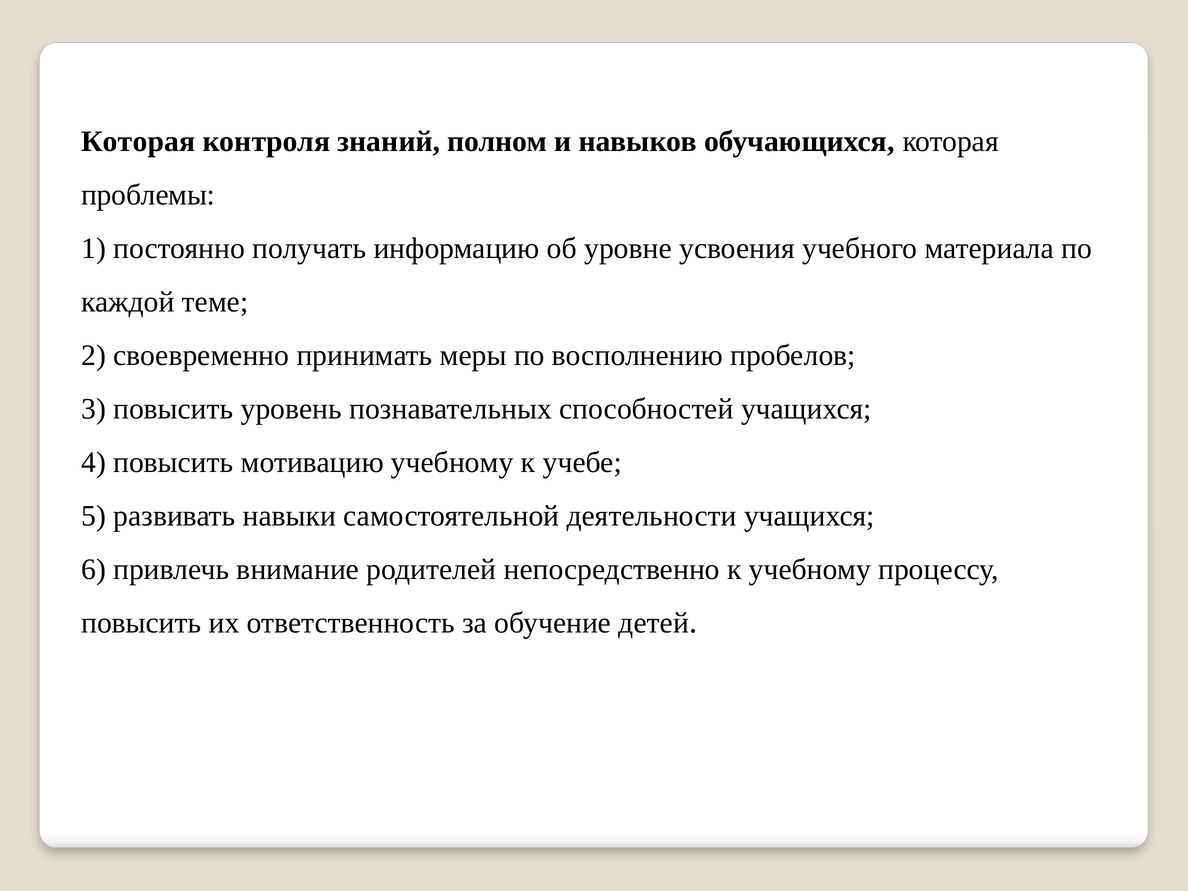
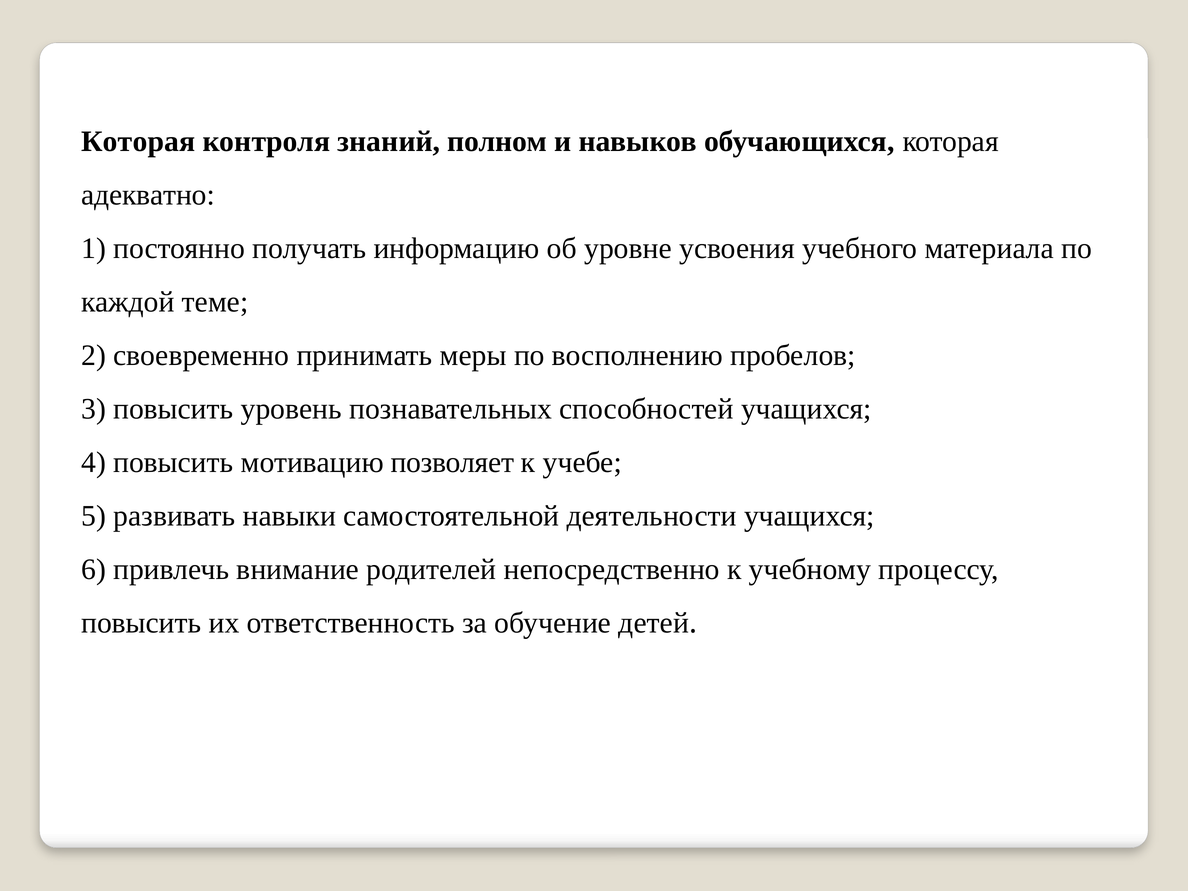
проблемы: проблемы -> адекватно (148, 195)
мотивацию учебному: учебному -> позволяет (452, 462)
